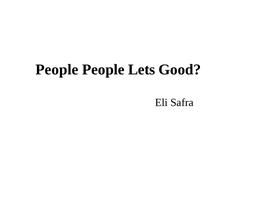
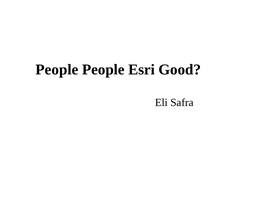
Lets: Lets -> Esri (142, 69)
